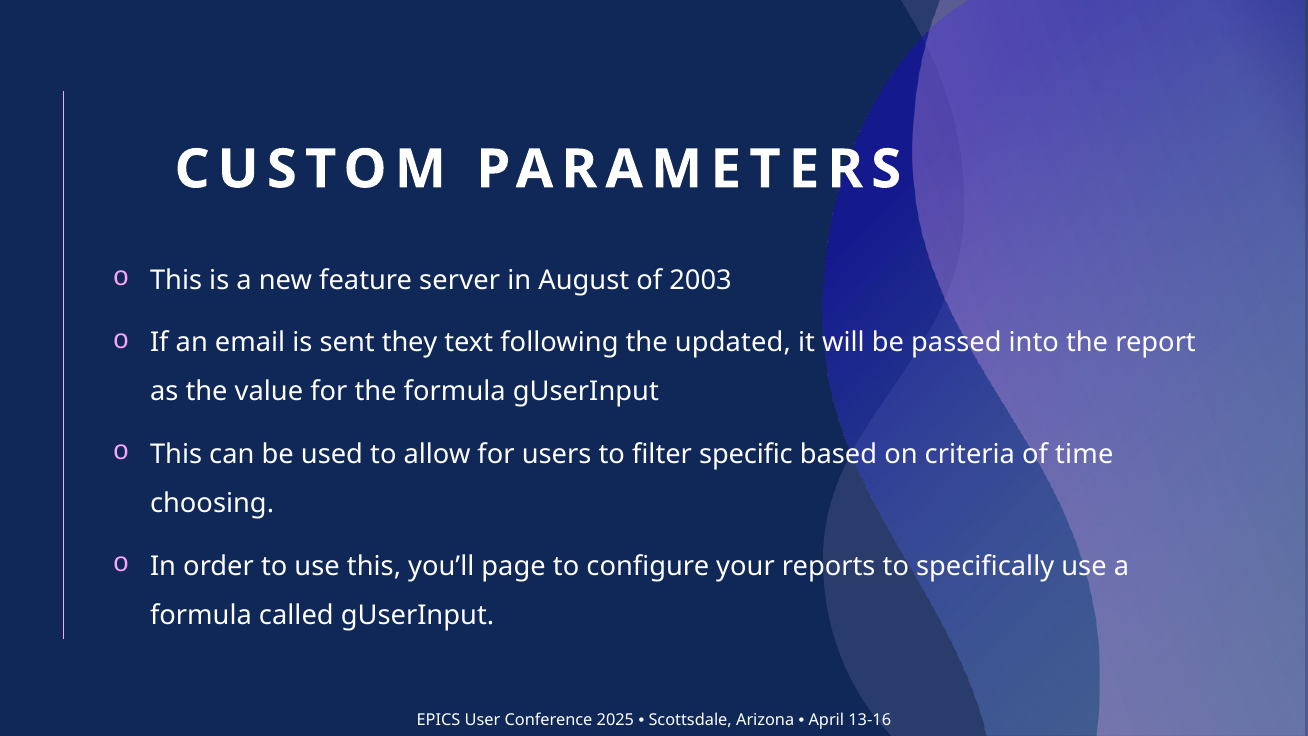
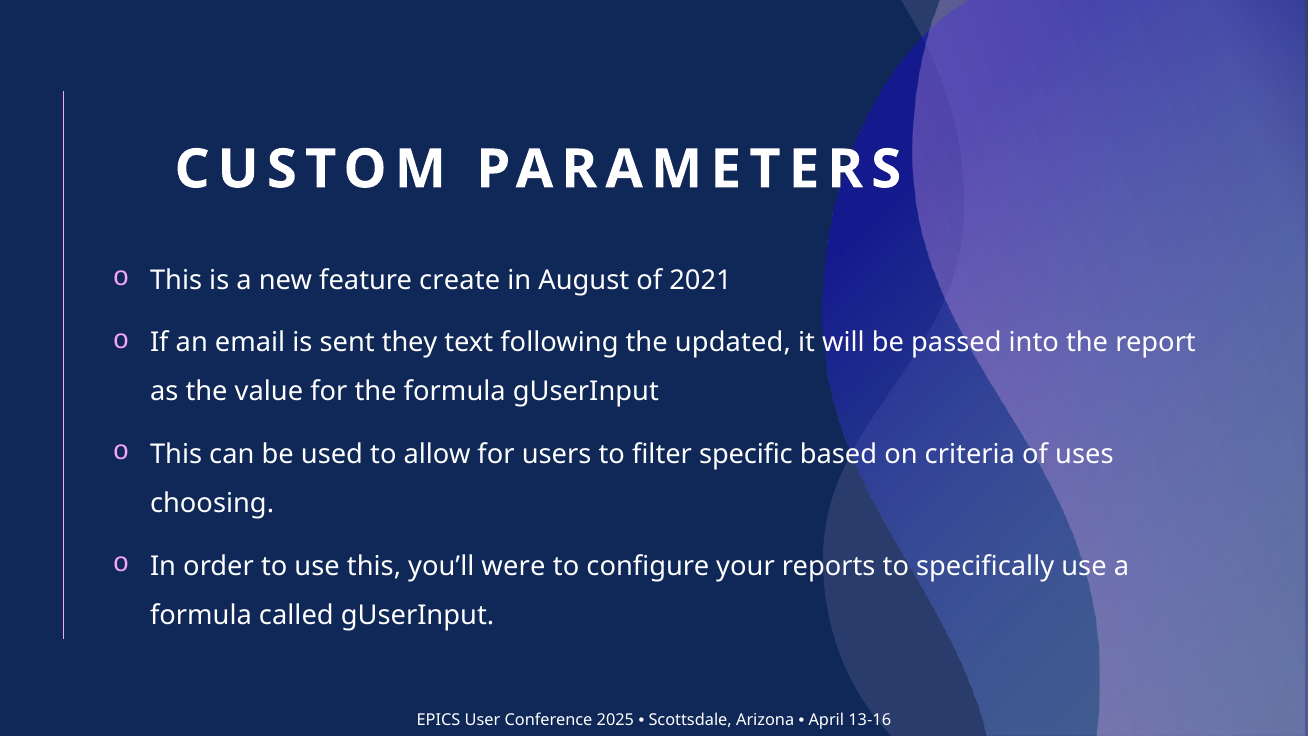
server: server -> create (460, 280)
2003: 2003 -> 2021 (701, 280)
time: time -> uses (1084, 455)
page: page -> were (513, 566)
